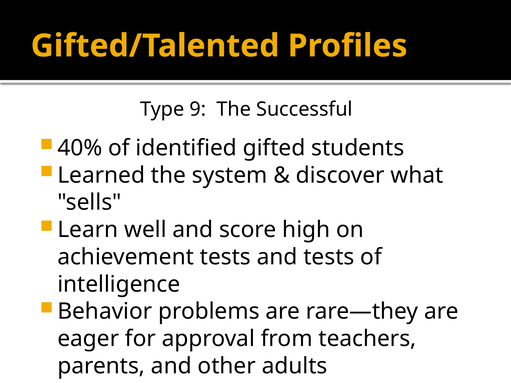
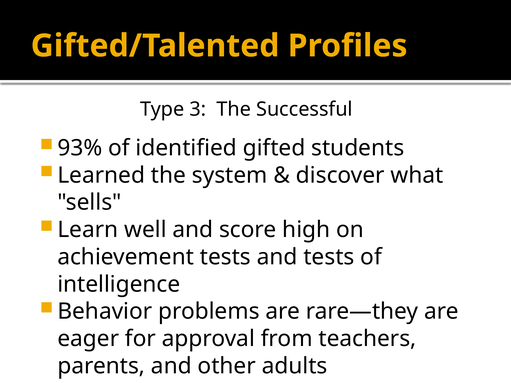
9: 9 -> 3 (198, 110)
40%: 40% -> 93% (80, 148)
